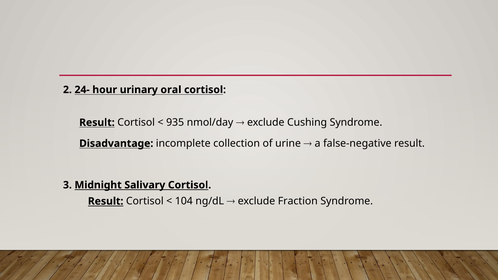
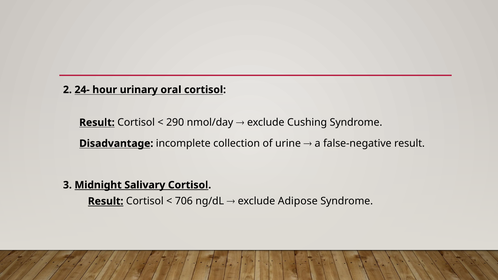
935: 935 -> 290 (175, 123)
104: 104 -> 706 (184, 201)
Fraction: Fraction -> Adipose (298, 201)
